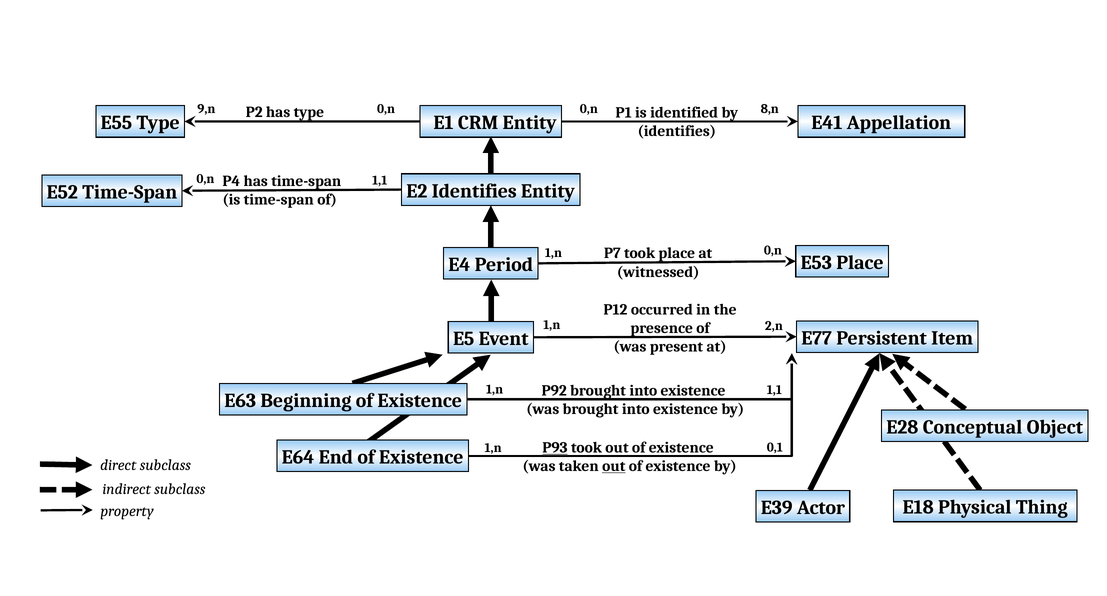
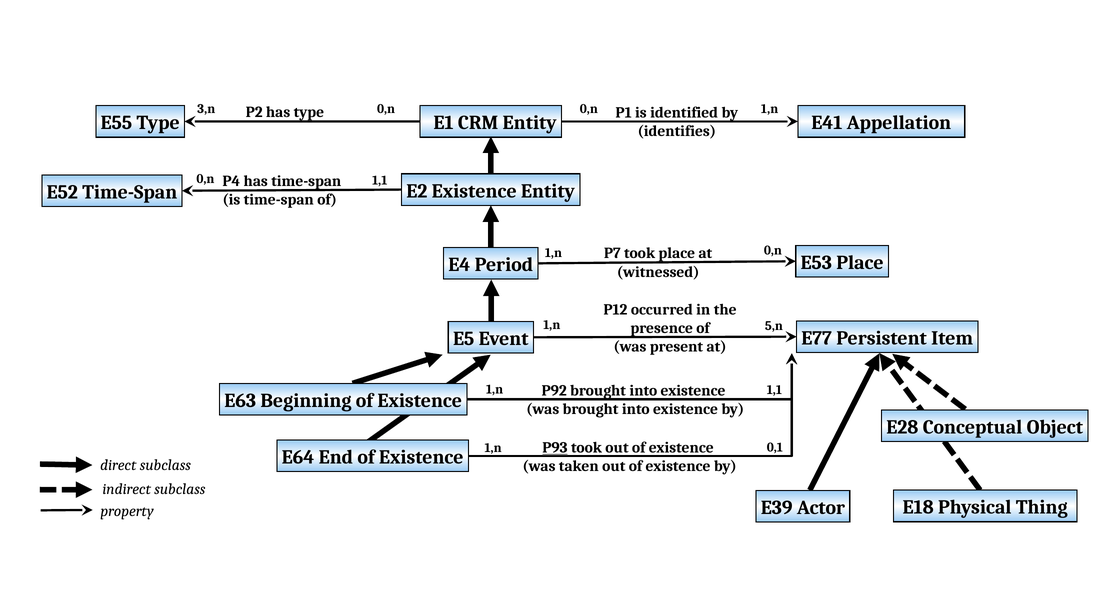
9,n: 9,n -> 3,n (206, 109)
8,n: 8,n -> 1,n (770, 109)
E2 Identifies: Identifies -> Existence (474, 191)
2,n: 2,n -> 5,n (774, 326)
out underline: present -> none (614, 466)
